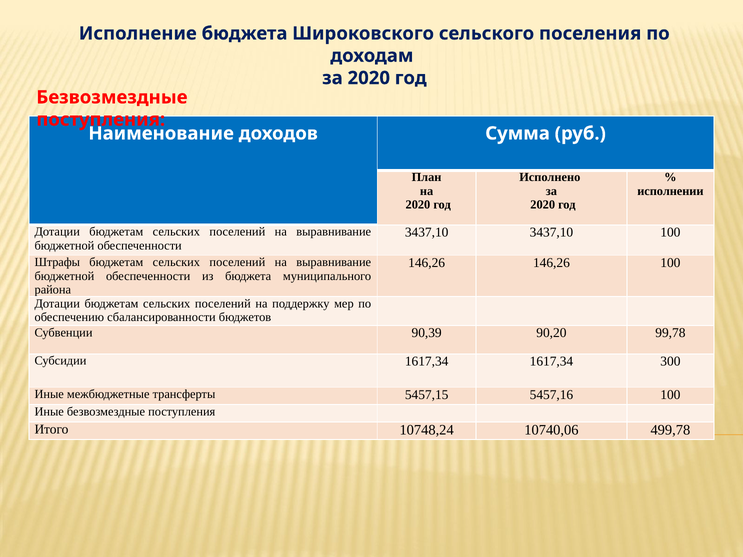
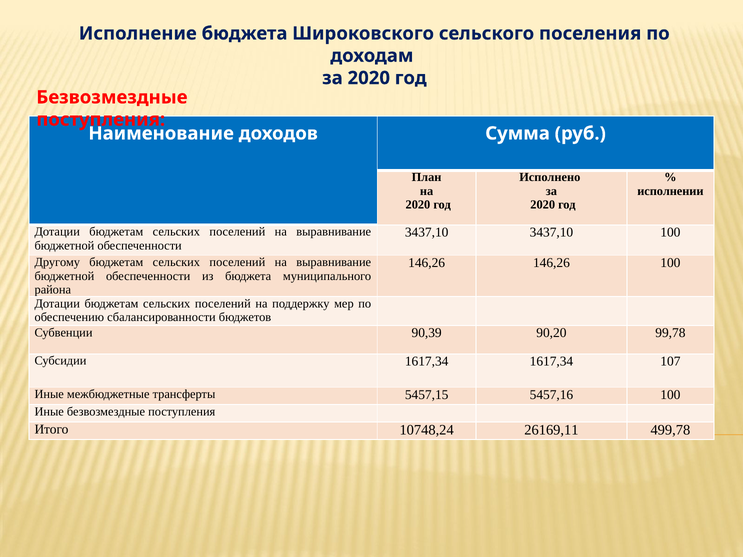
Штрафы: Штрафы -> Другому (57, 262)
300: 300 -> 107 (670, 361)
10740,06: 10740,06 -> 26169,11 (551, 430)
